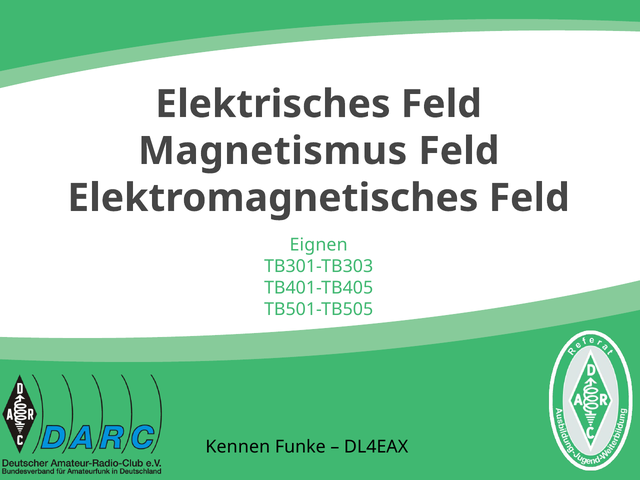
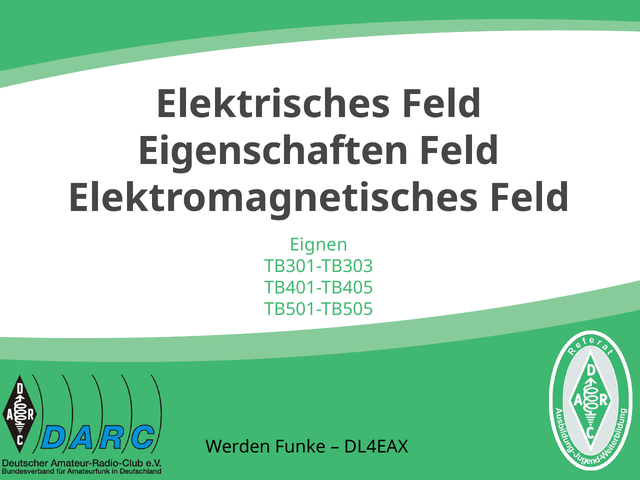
Magnetismus: Magnetismus -> Eigenschaften (273, 151)
Kennen: Kennen -> Werden (238, 447)
